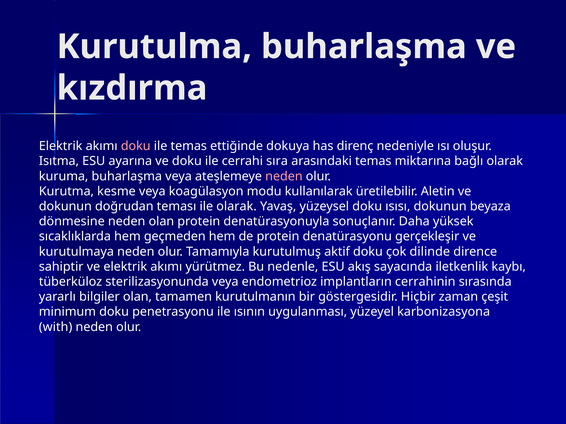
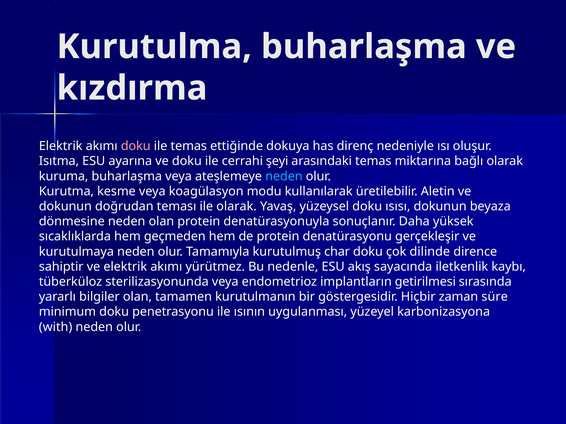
sıra: sıra -> şeyi (277, 161)
neden colour: pink -> light blue (284, 176)
aktif: aktif -> char (337, 252)
cerrahinin: cerrahinin -> getirilmesi (425, 282)
çeşit: çeşit -> süre (495, 297)
